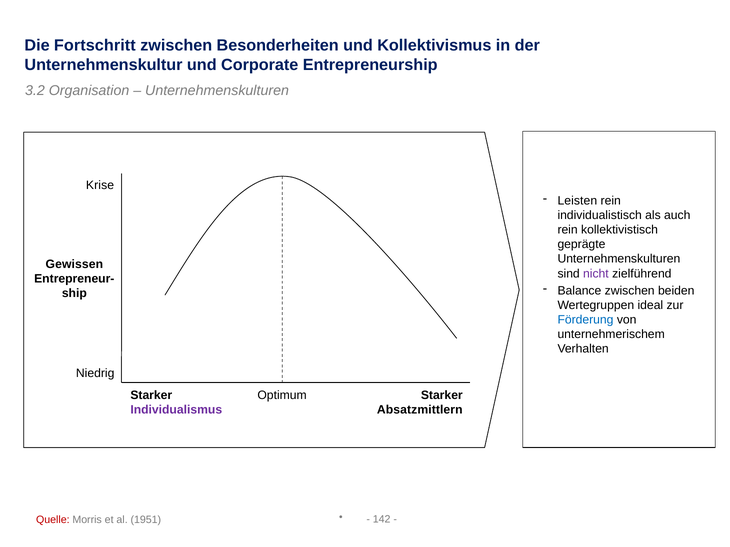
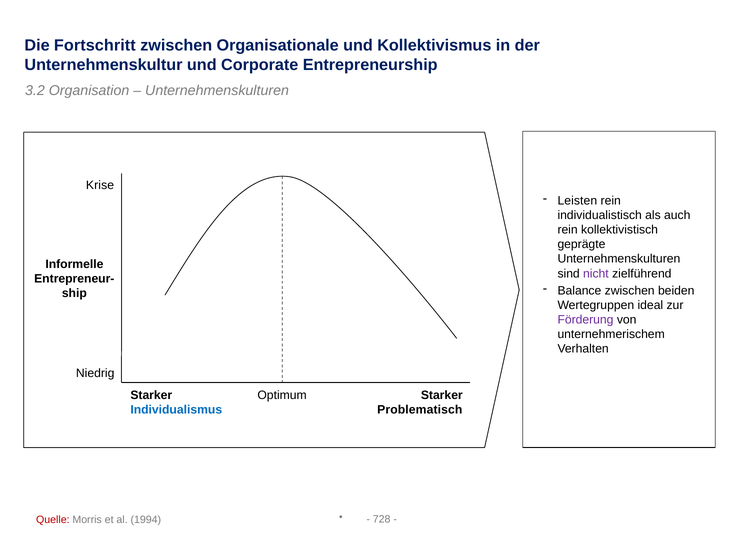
Besonderheiten: Besonderheiten -> Organisationale (278, 45)
Gewissen: Gewissen -> Informelle (74, 264)
Förderung colour: blue -> purple (585, 320)
Individualismus colour: purple -> blue (176, 410)
Absatzmittlern: Absatzmittlern -> Problematisch (420, 410)
142: 142 -> 728 (382, 519)
1951: 1951 -> 1994 (146, 520)
